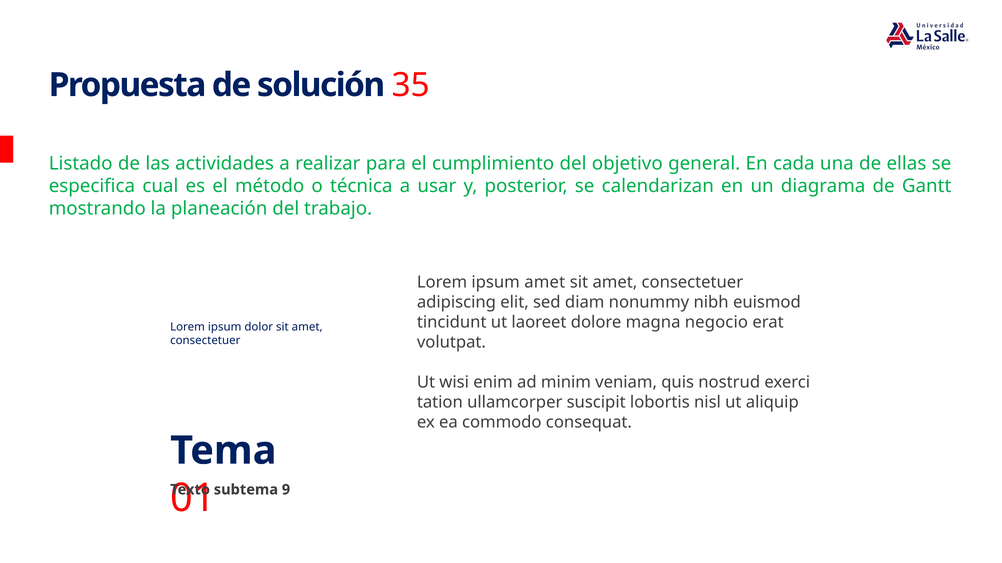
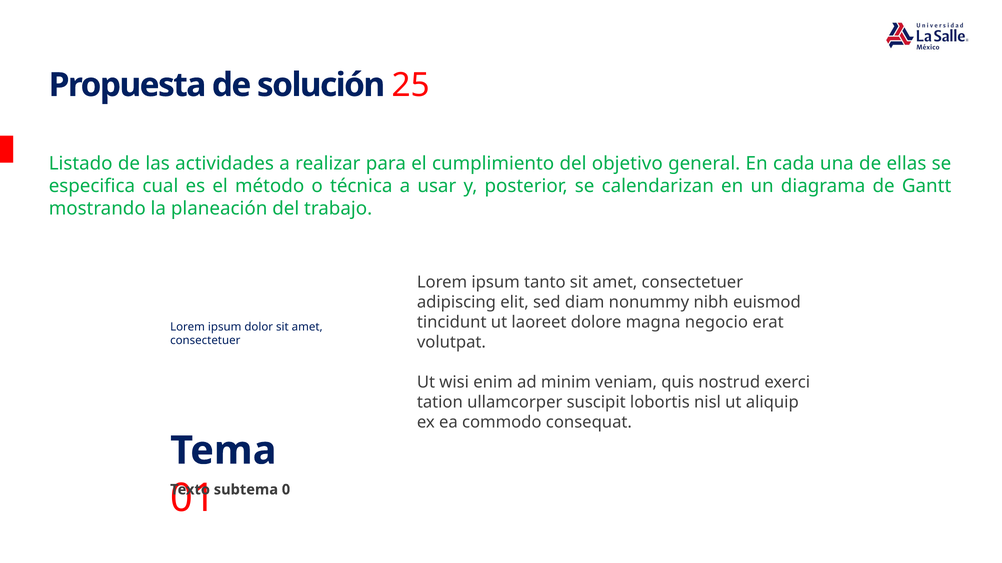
35: 35 -> 25 (411, 85)
ipsum amet: amet -> tanto (545, 282)
9: 9 -> 0 (286, 490)
